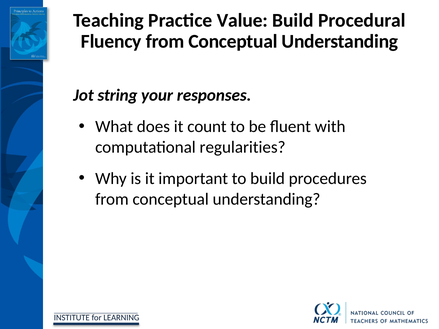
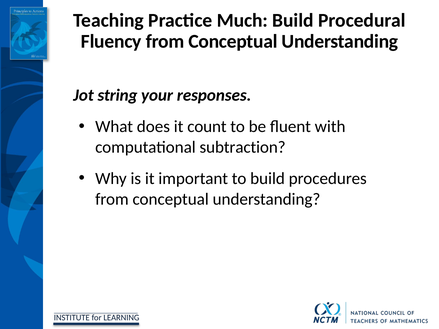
Value: Value -> Much (242, 20)
regularities: regularities -> subtraction (243, 147)
